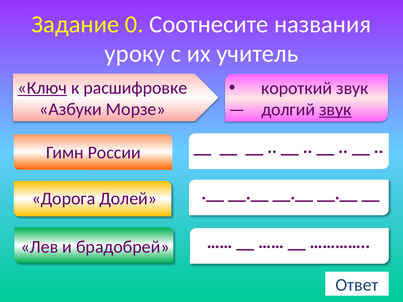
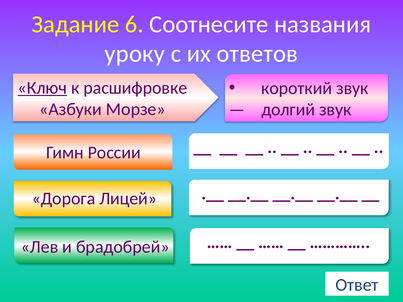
0: 0 -> 6 (134, 24)
учитель: учитель -> ответов (257, 54)
звук underline: present -> none (335, 110)
Долей: Долей -> Лицей (128, 199)
